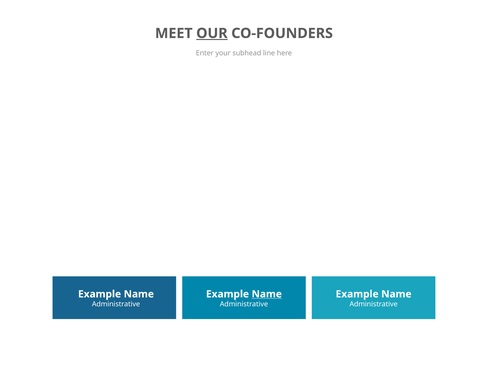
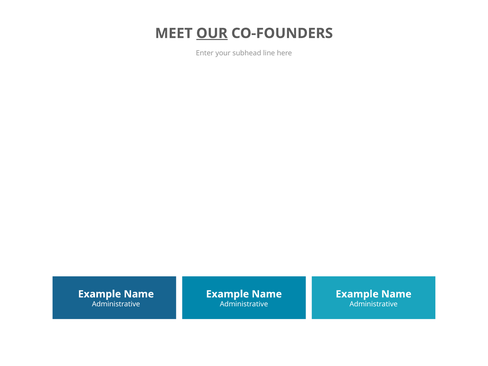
Name underline: present -> none (267, 294)
